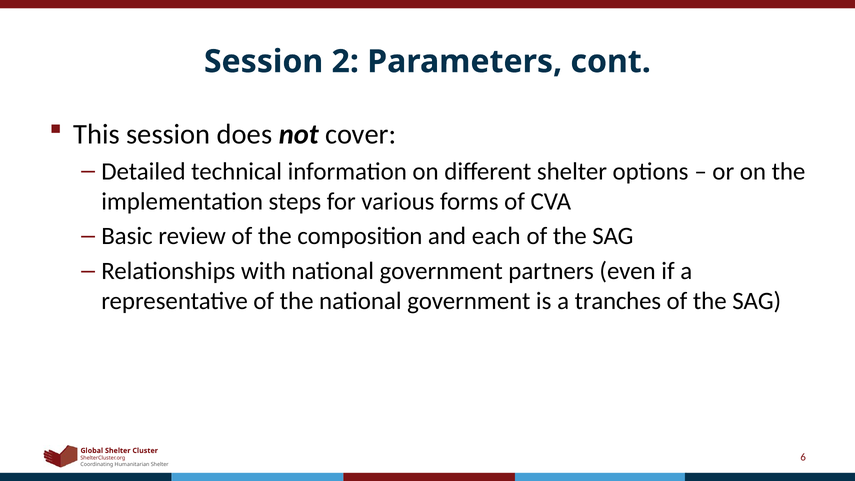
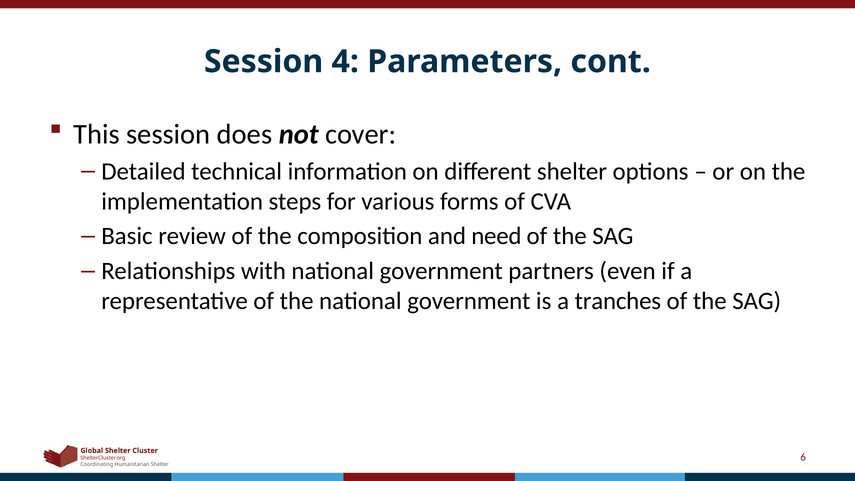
2: 2 -> 4 (345, 62)
each: each -> need (496, 236)
